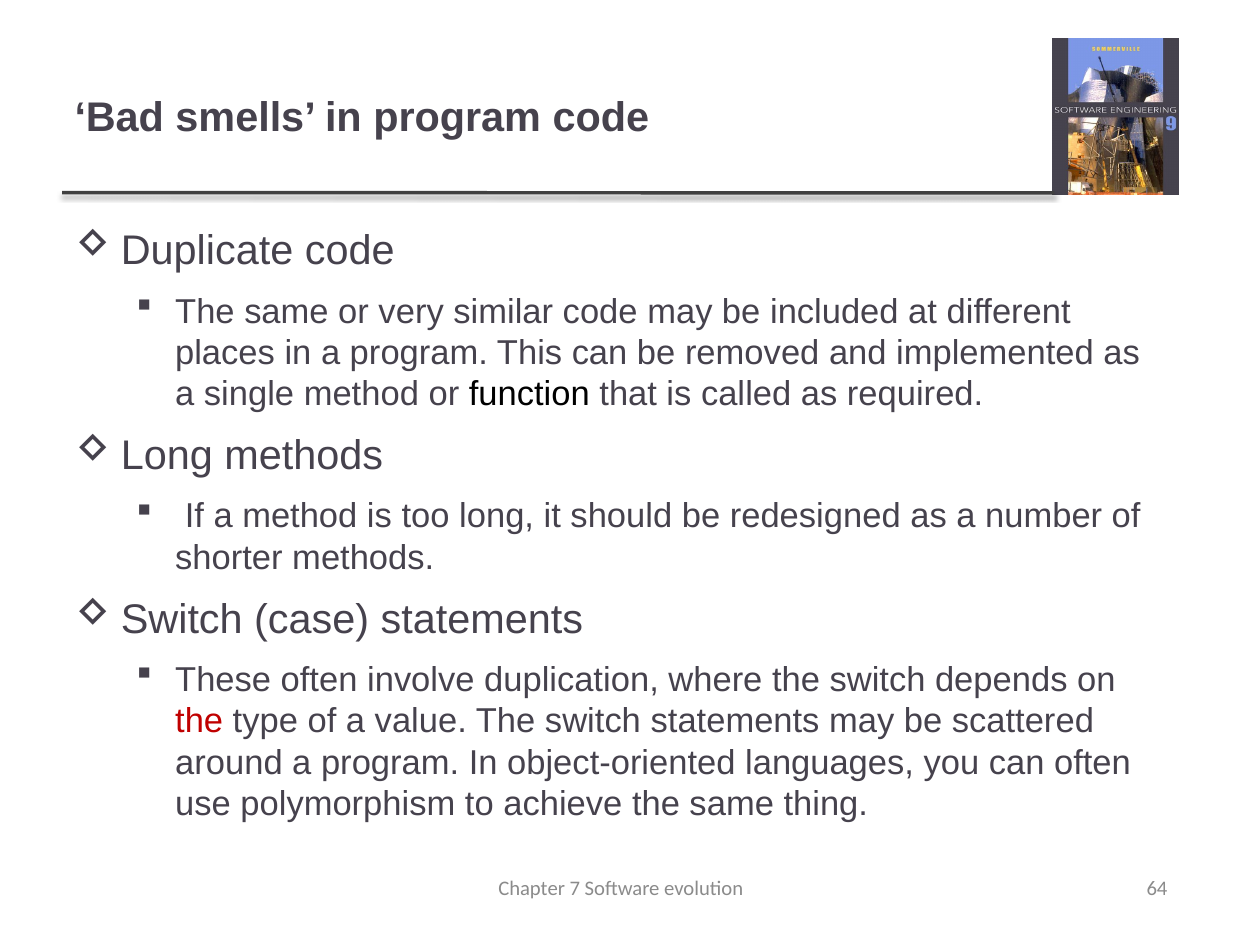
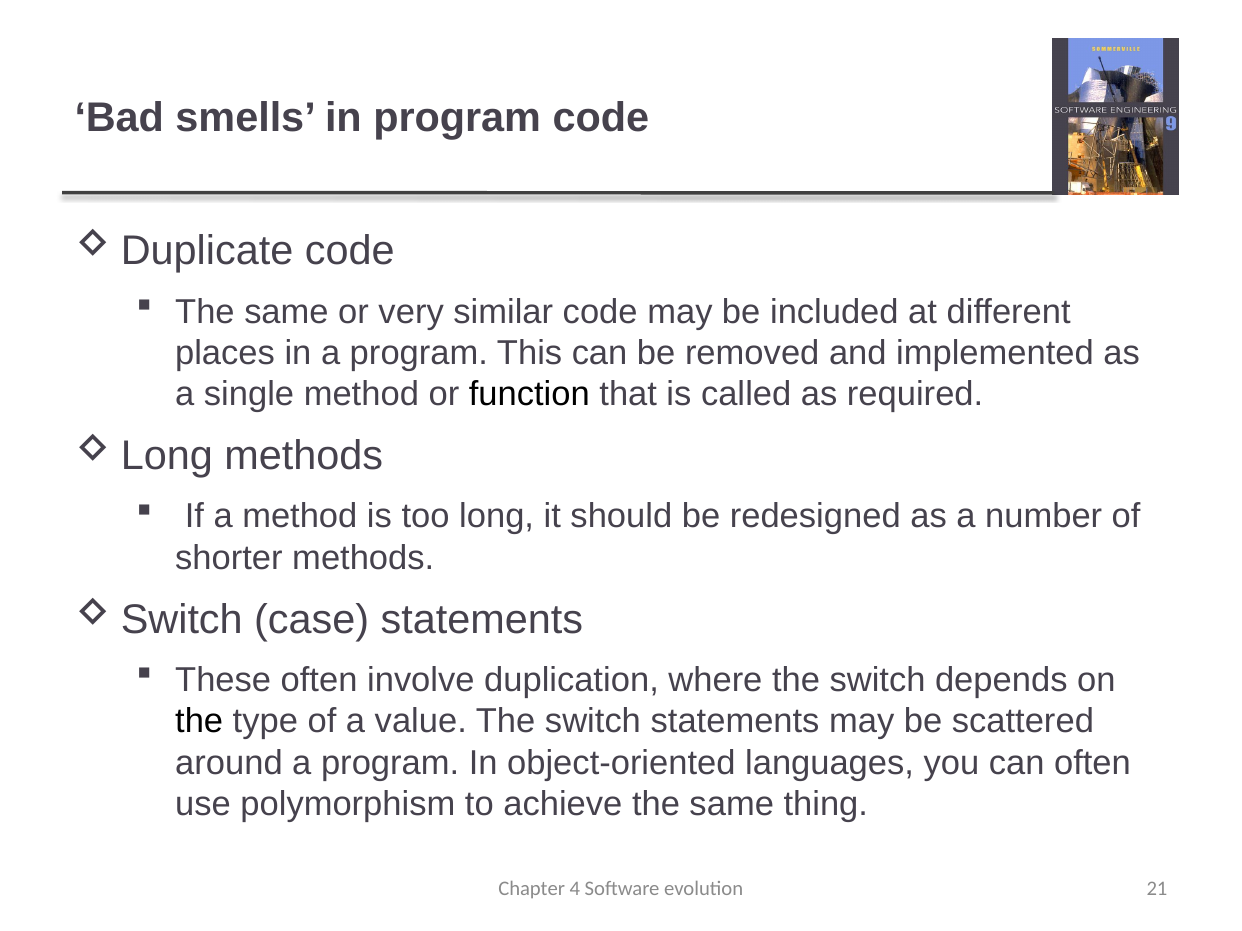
the colour: red -> black (199, 722)
7: 7 -> 4 (575, 889)
64: 64 -> 21 (1157, 889)
